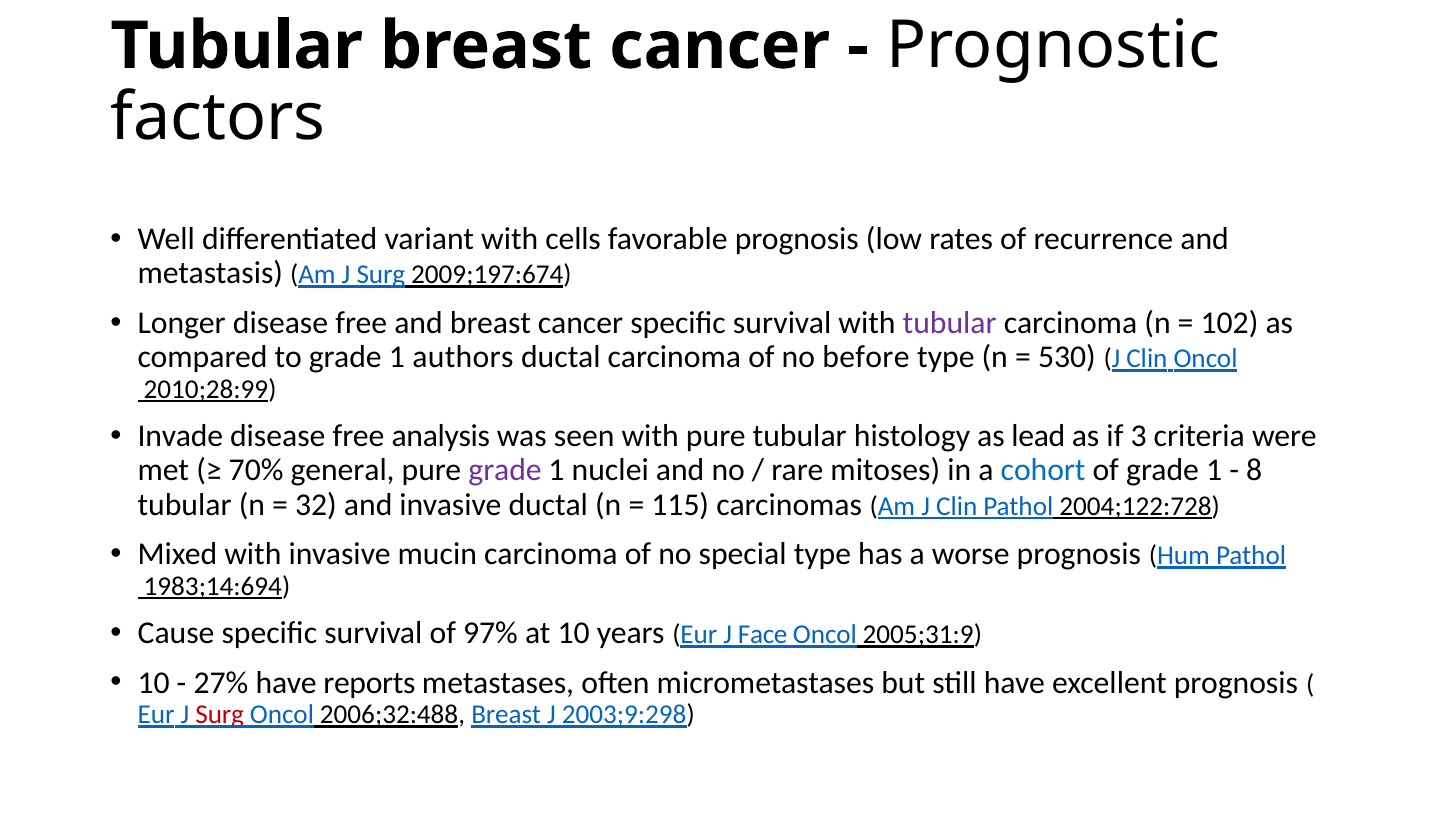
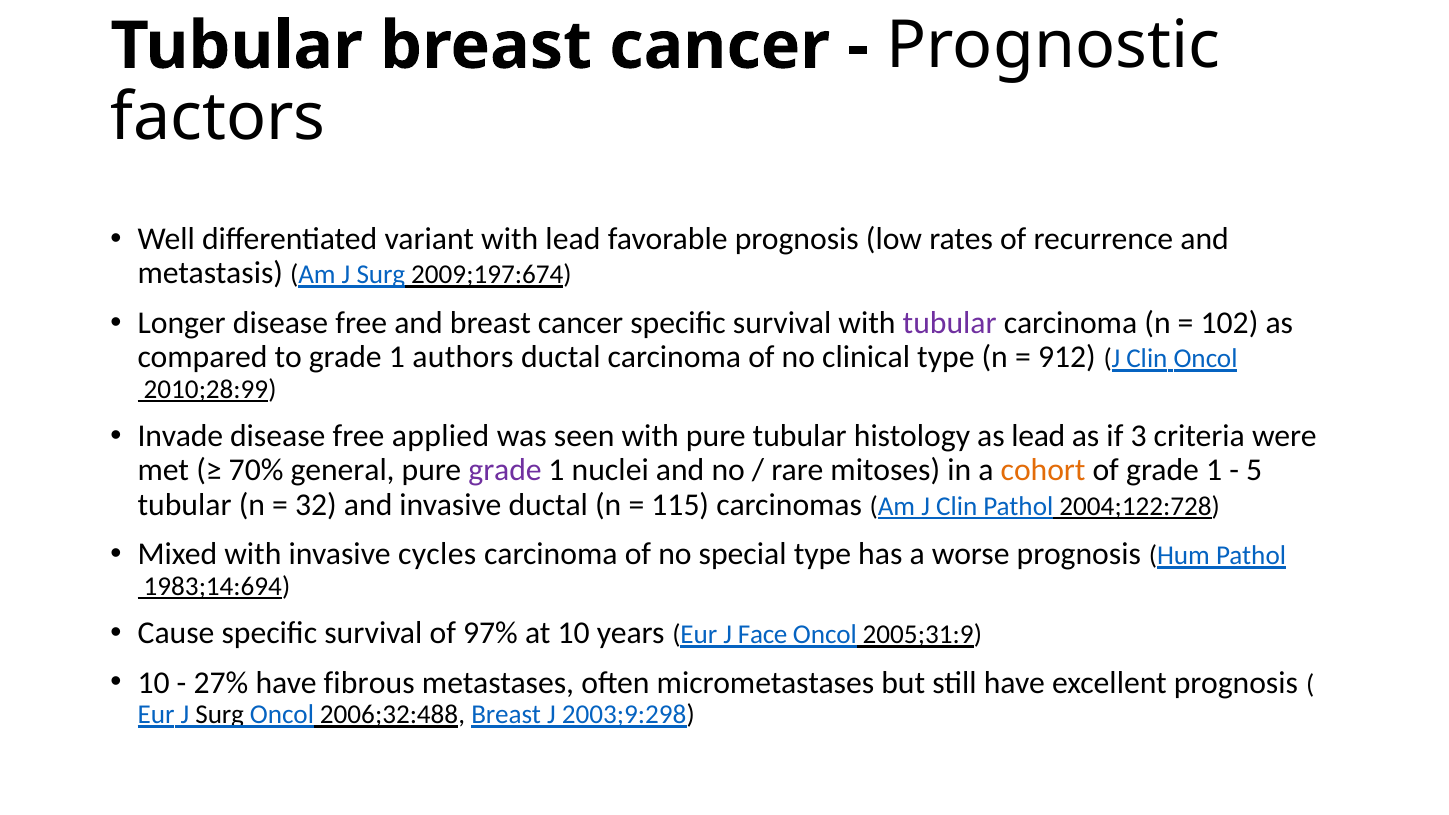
with cells: cells -> lead (573, 239)
before: before -> clinical (866, 357)
530: 530 -> 912 (1067, 357)
analysis: analysis -> applied (441, 436)
cohort colour: blue -> orange (1043, 471)
8: 8 -> 5 (1254, 471)
mucin: mucin -> cycles (437, 554)
reports: reports -> fibrous (369, 683)
Surg colour: red -> black (220, 715)
